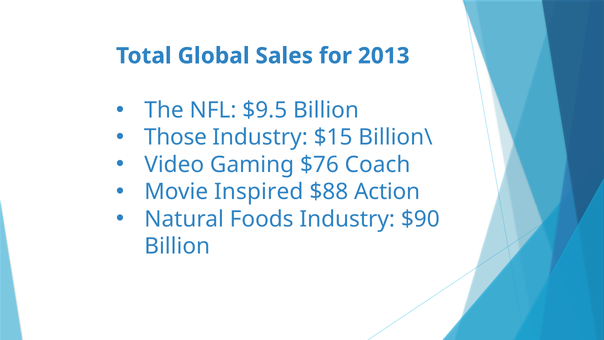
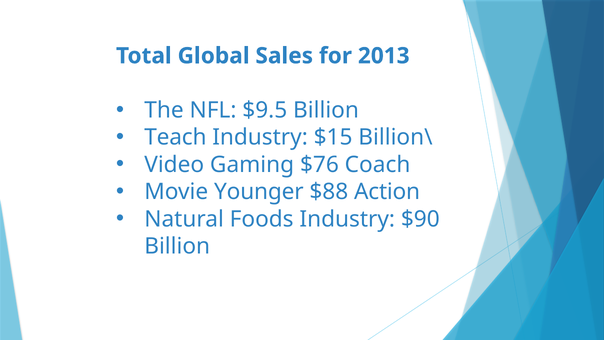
Those: Those -> Teach (175, 137)
Inspired: Inspired -> Younger (259, 192)
